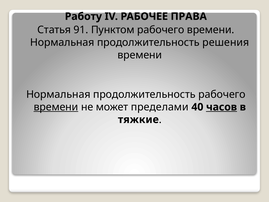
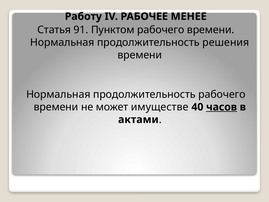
ПРАВА: ПРАВА -> МЕНЕЕ (189, 16)
времени underline: present -> none (56, 107)
пределами: пределами -> имуществе (160, 107)
тяжкие: тяжкие -> актами (138, 119)
